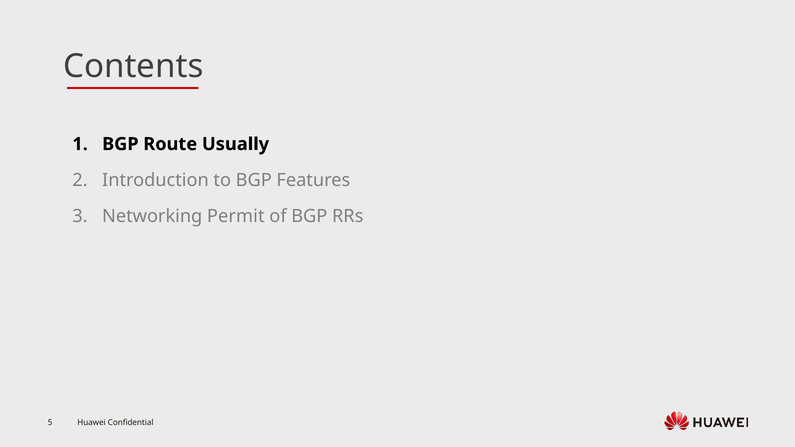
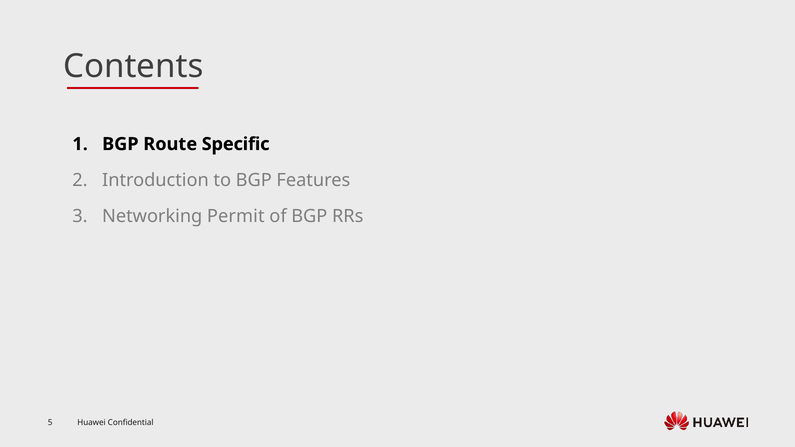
Usually: Usually -> Specific (236, 144)
